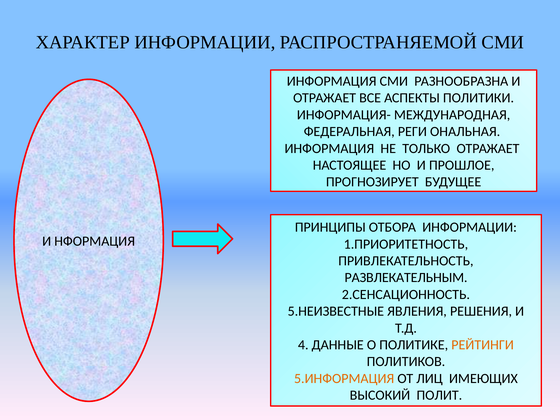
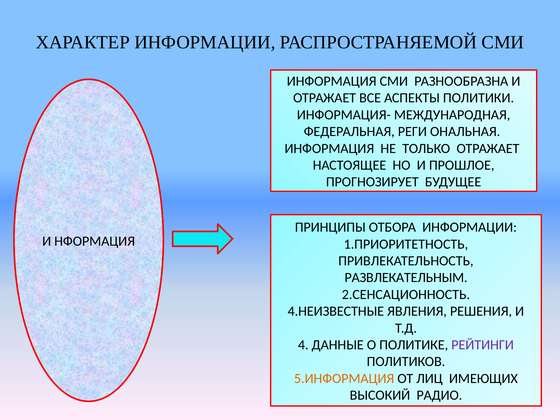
5.НЕИЗВЕСТНЫЕ: 5.НЕИЗВЕСТНЫЕ -> 4.НЕИЗВЕСТНЫЕ (336, 311)
РЕЙТИНГИ colour: orange -> purple (483, 345)
ПОЛИТ: ПОЛИТ -> РАДИО (439, 395)
